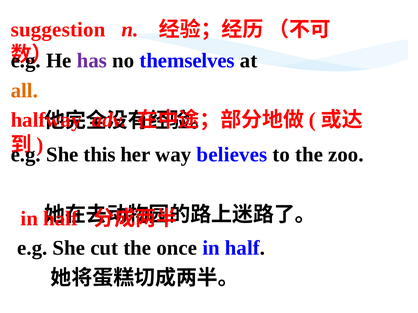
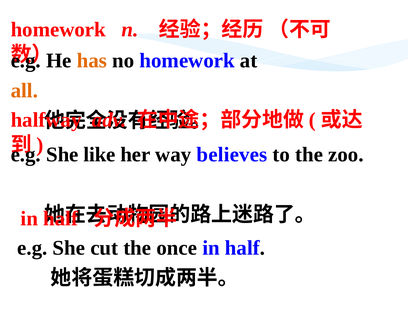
suggestion: suggestion -> homework (58, 30)
has colour: purple -> orange (92, 61)
no themselves: themselves -> homework (187, 61)
this: this -> like (100, 155)
